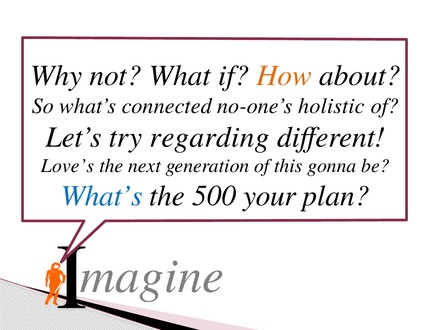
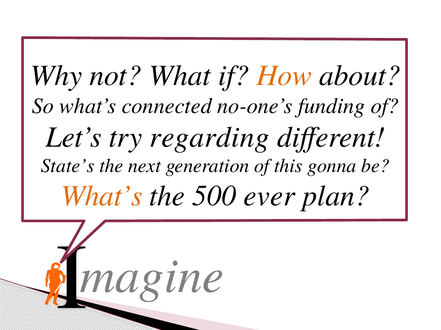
holistic: holistic -> funding (332, 106)
Love’s: Love’s -> State’s (68, 166)
What’s colour: blue -> orange (102, 196)
your: your -> ever (269, 196)
